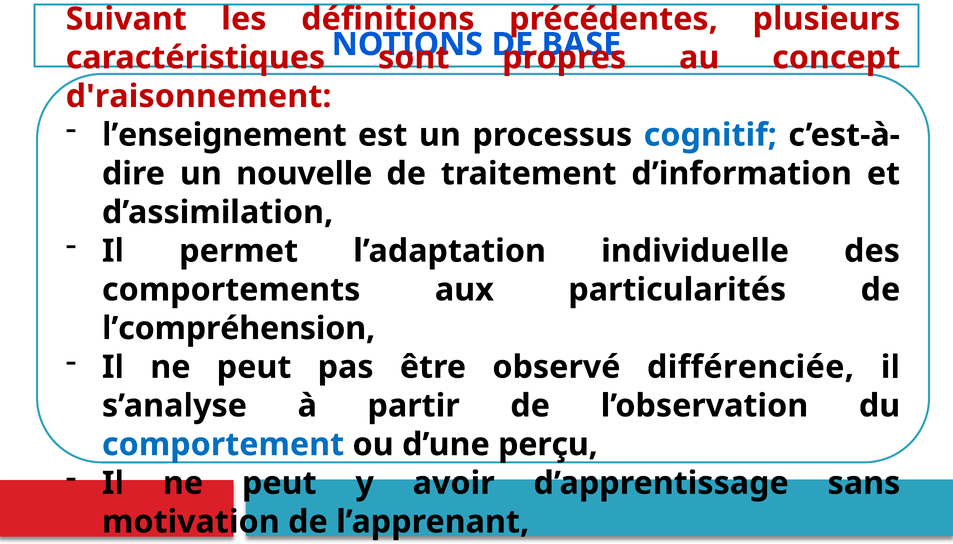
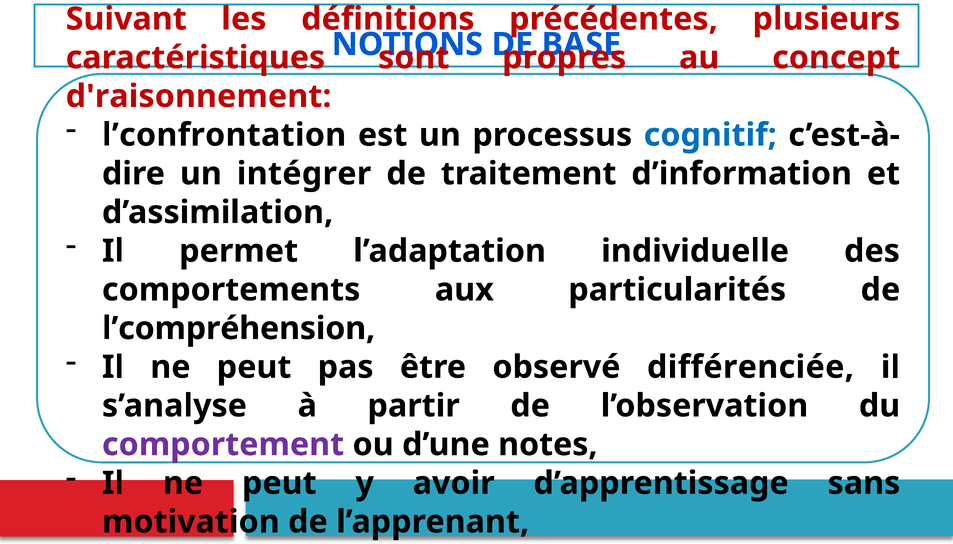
l’enseignement: l’enseignement -> l’confrontation (224, 135)
nouvelle: nouvelle -> intégrer (304, 174)
comportement colour: blue -> purple (223, 445)
perçu: perçu -> notes (548, 445)
